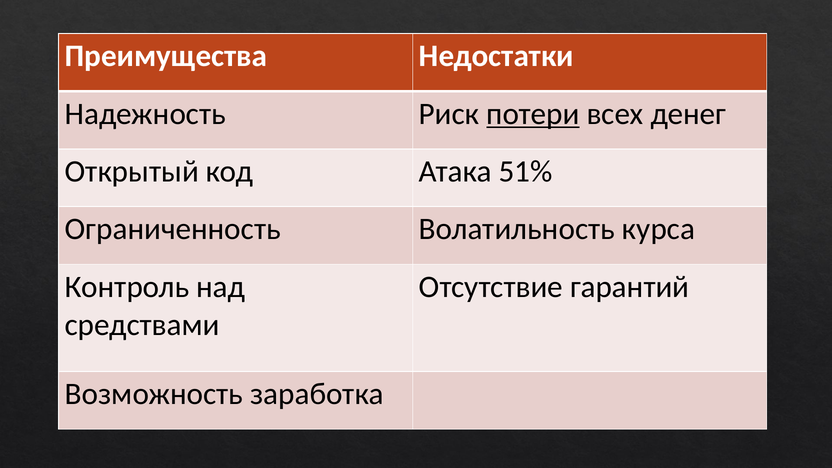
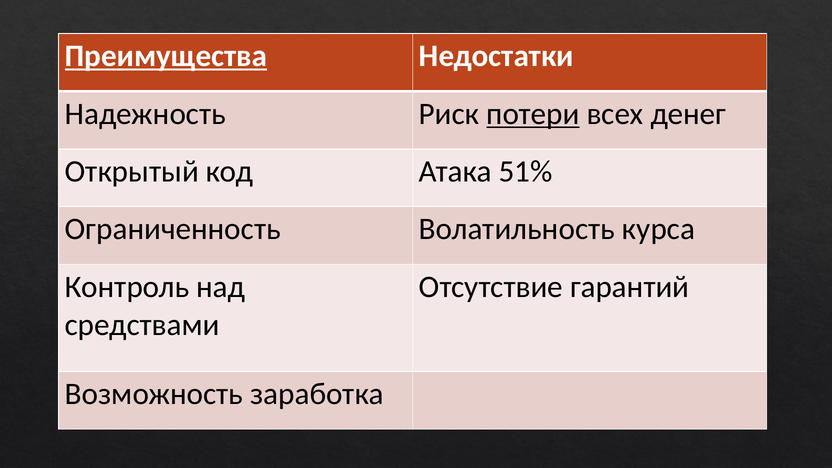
Преимущества underline: none -> present (166, 56)
